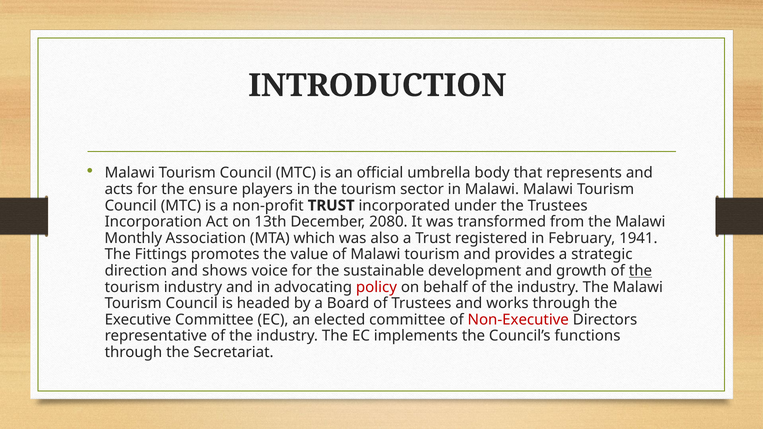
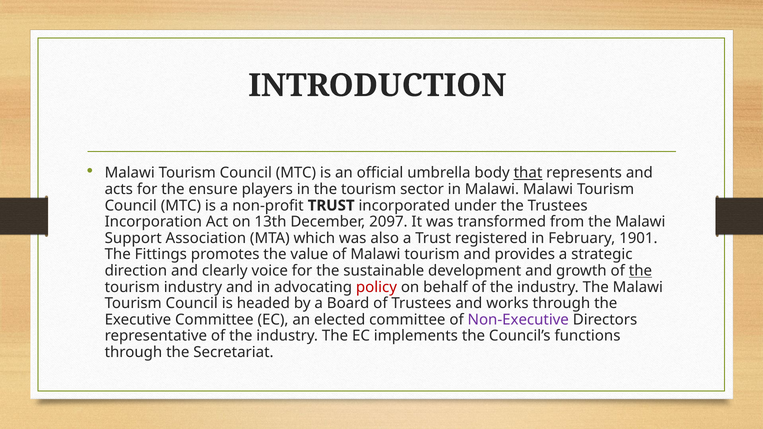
that underline: none -> present (528, 173)
2080: 2080 -> 2097 (388, 222)
Monthly: Monthly -> Support (133, 238)
1941: 1941 -> 1901 (638, 238)
shows: shows -> clearly (225, 271)
Non-Executive colour: red -> purple (518, 320)
